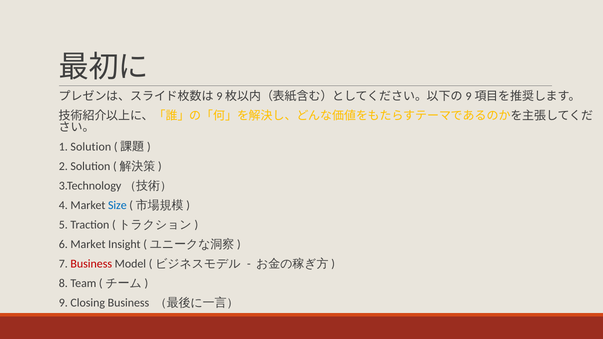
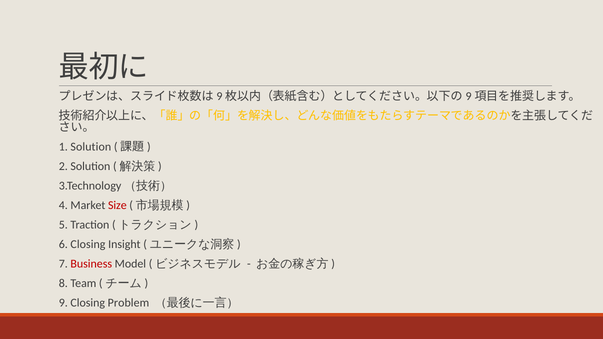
Size colour: blue -> red (117, 205)
6 Market: Market -> Closing (88, 244)
Closing Business: Business -> Problem (128, 303)
